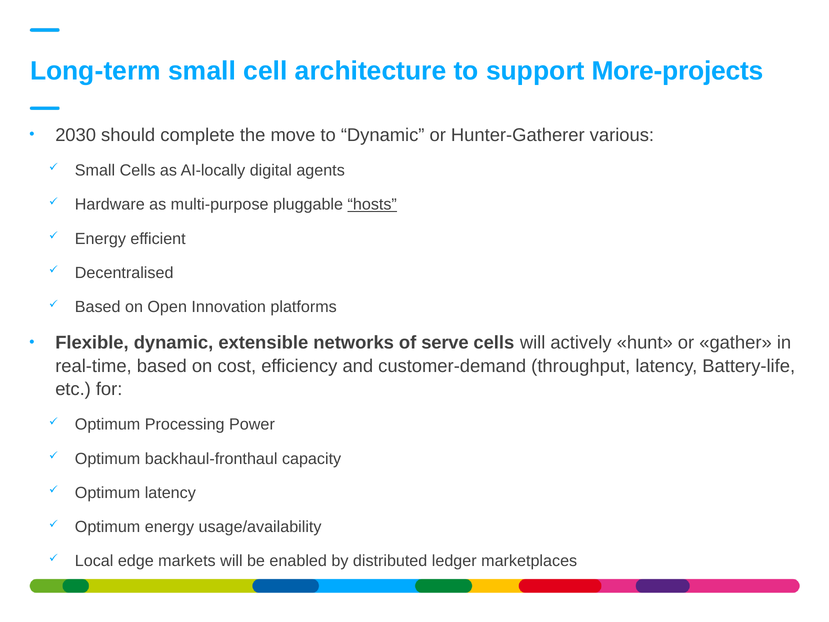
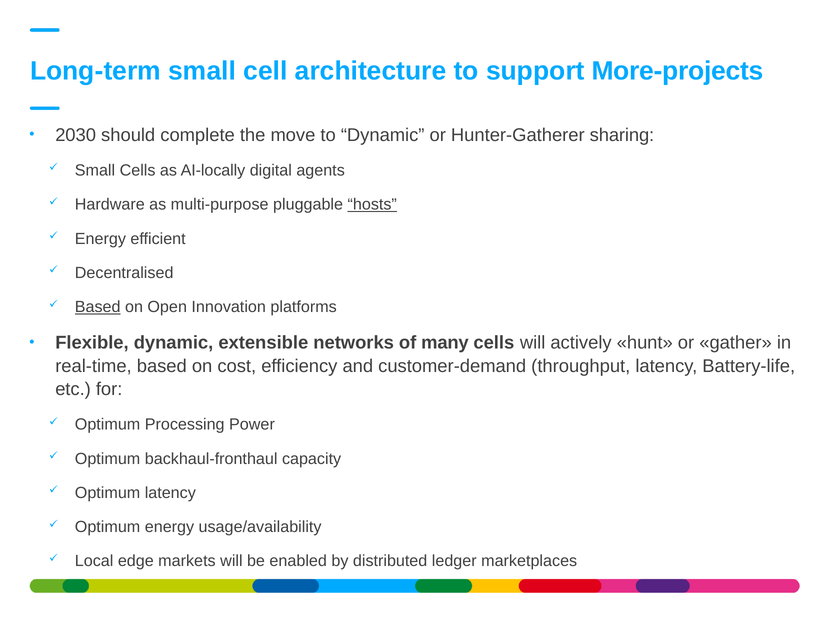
various: various -> sharing (622, 135)
Based underline: none -> present (98, 307)
serve: serve -> many (445, 343)
